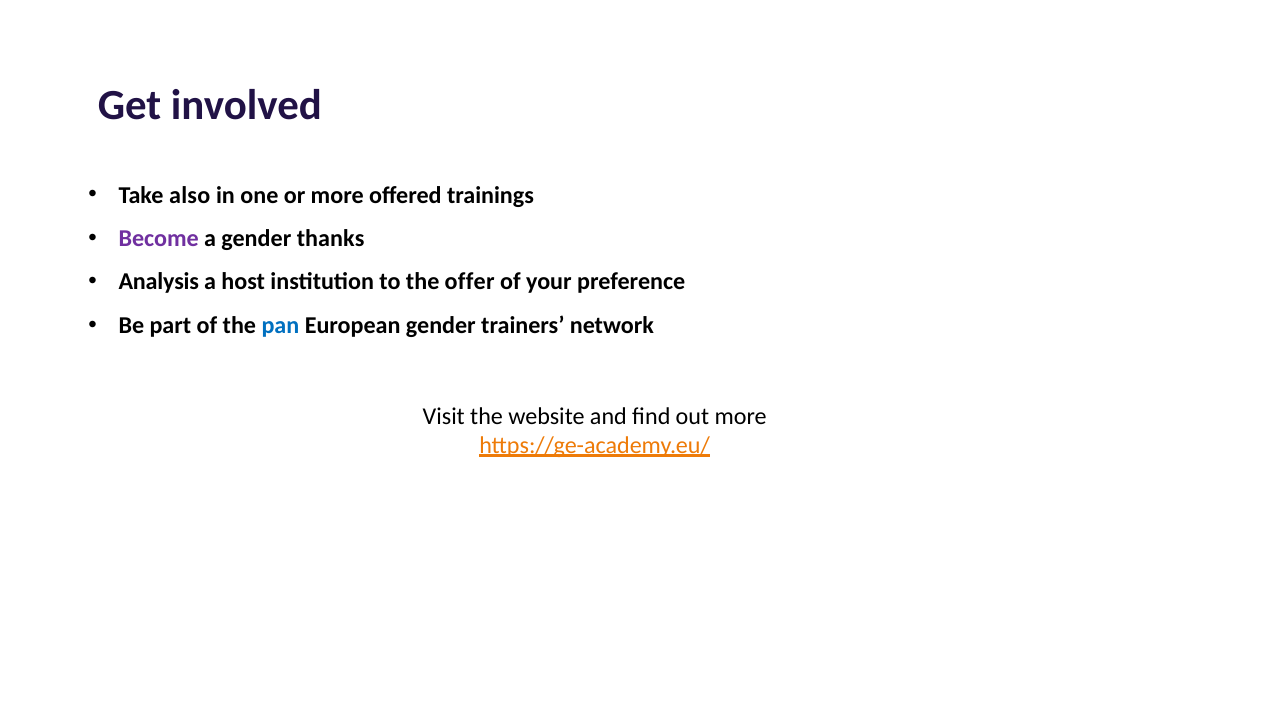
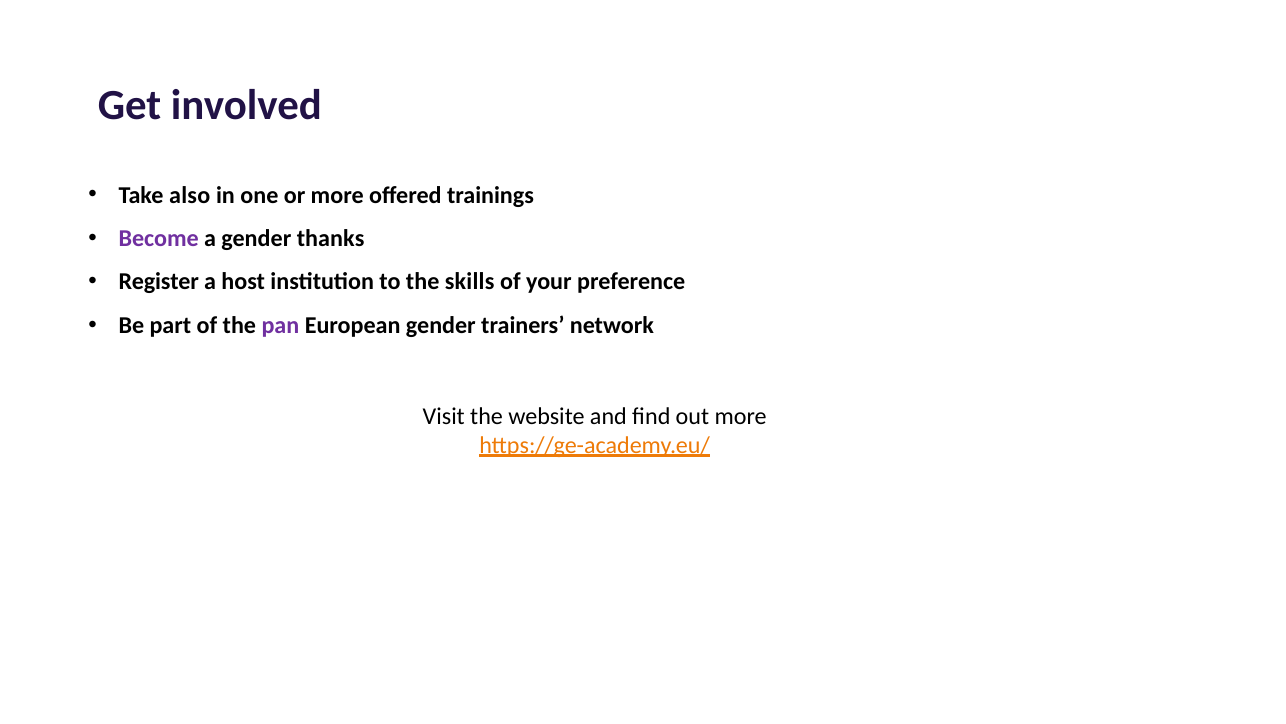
Analysis: Analysis -> Register (159, 282)
offer: offer -> skills (470, 282)
pan colour: blue -> purple (280, 325)
